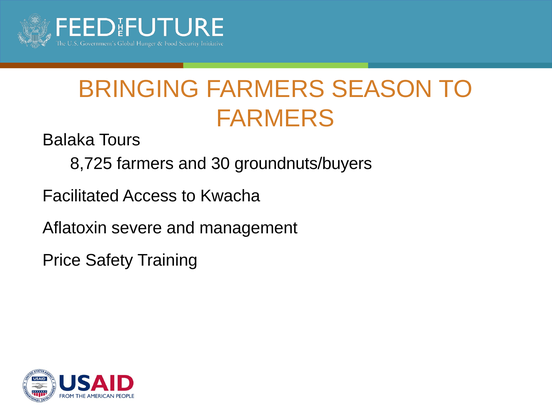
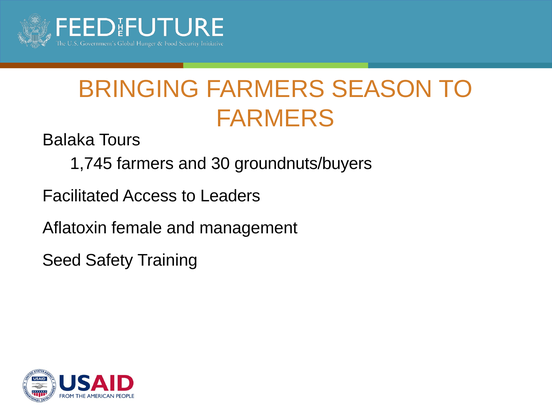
8,725: 8,725 -> 1,745 (91, 164)
Kwacha: Kwacha -> Leaders (230, 196)
severe: severe -> female (137, 228)
Price: Price -> Seed (62, 260)
